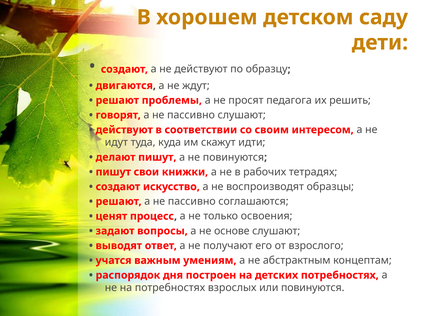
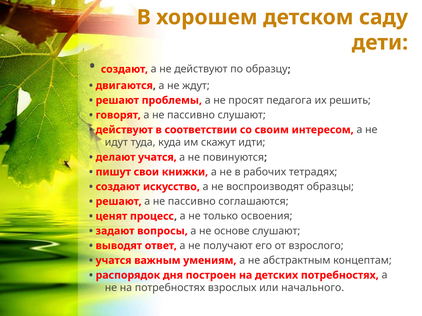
делают пишут: пишут -> учатся (157, 157)
или повинуются: повинуются -> начального (313, 288)
